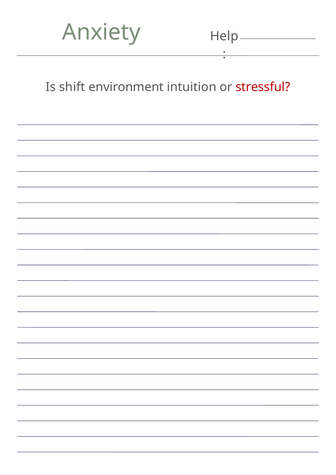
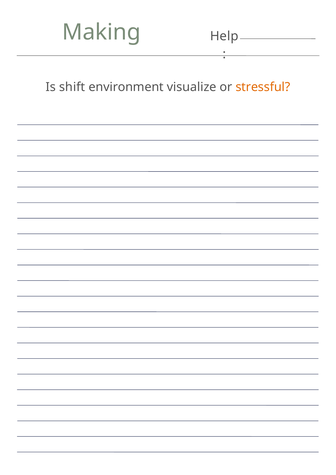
Anxiety: Anxiety -> Making (101, 32)
intuition: intuition -> visualize (192, 87)
stressful colour: red -> orange (263, 87)
